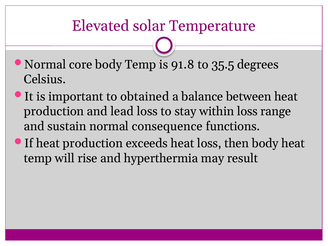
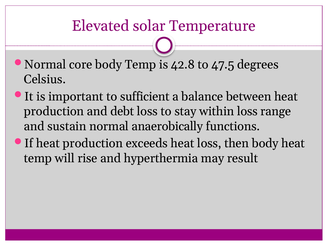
91.8: 91.8 -> 42.8 (183, 65)
35.5: 35.5 -> 47.5 (223, 65)
obtained: obtained -> sufficient (145, 97)
lead: lead -> debt (122, 111)
consequence: consequence -> anaerobically (167, 126)
